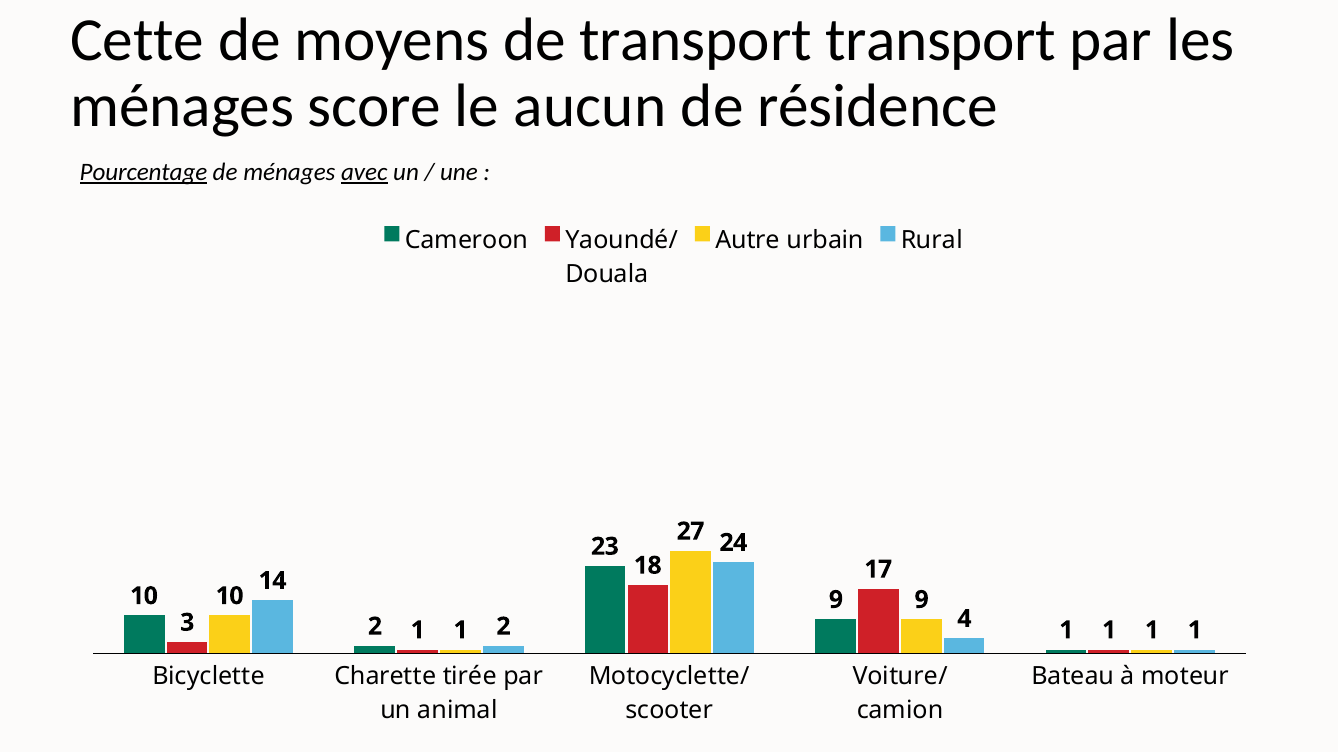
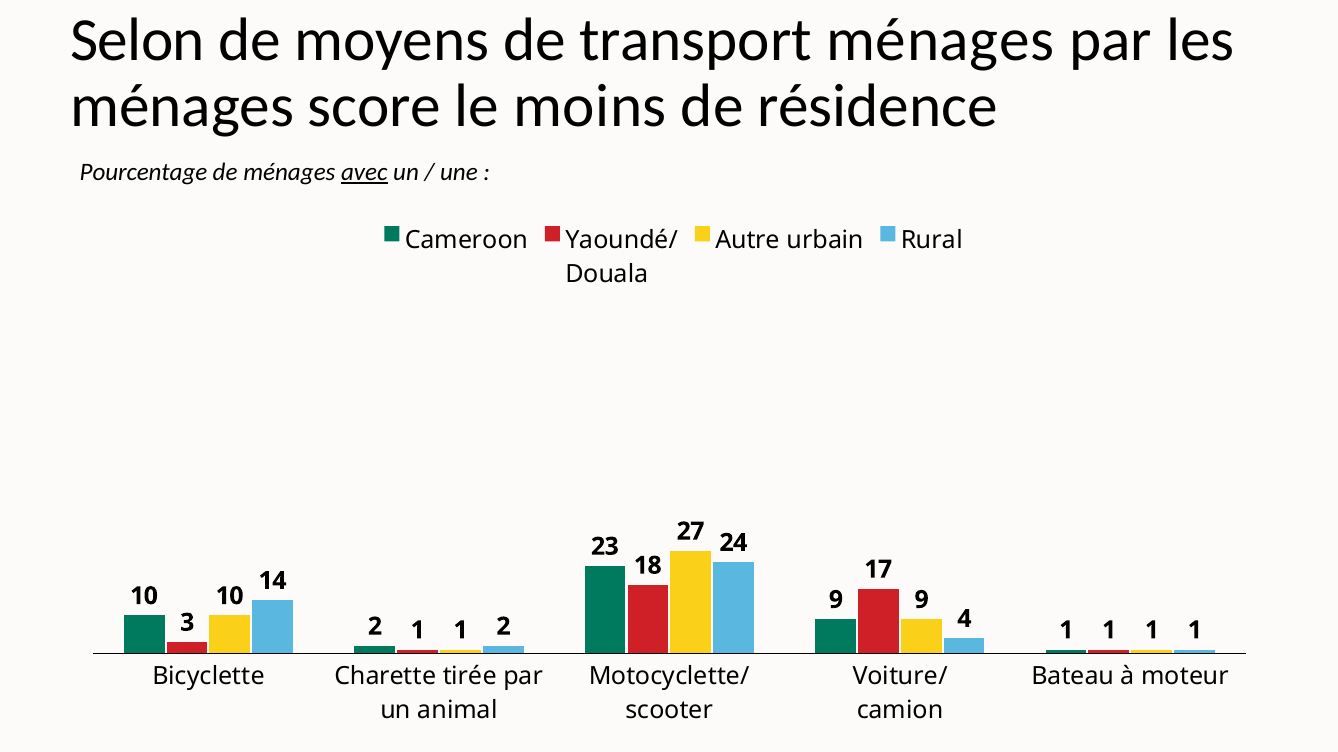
Cette: Cette -> Selon (138, 41)
transport transport: transport -> ménages (940, 41)
aucun: aucun -> moins (590, 107)
Pourcentage underline: present -> none (143, 172)
